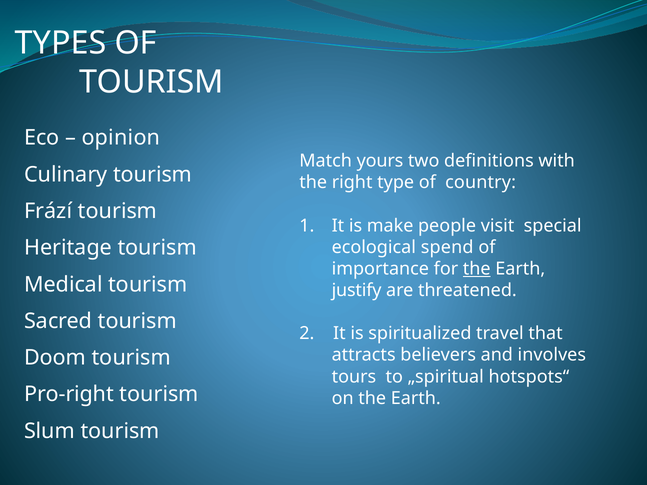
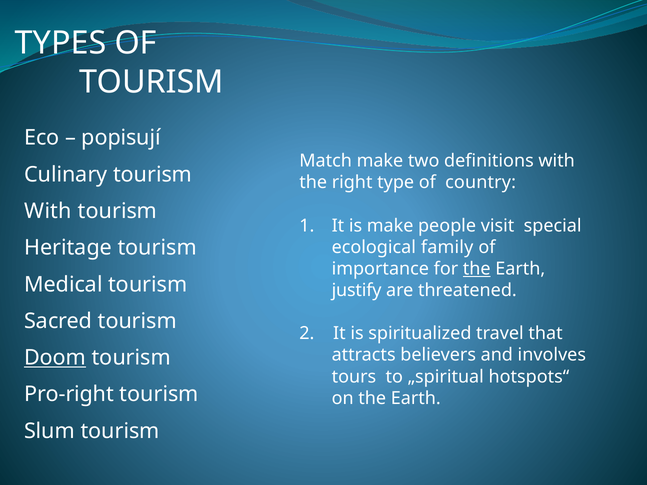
opinion: opinion -> popisují (121, 138)
Match yours: yours -> make (380, 161)
Frází: Frází -> With (48, 211)
spend: spend -> family (447, 247)
Doom underline: none -> present (55, 358)
